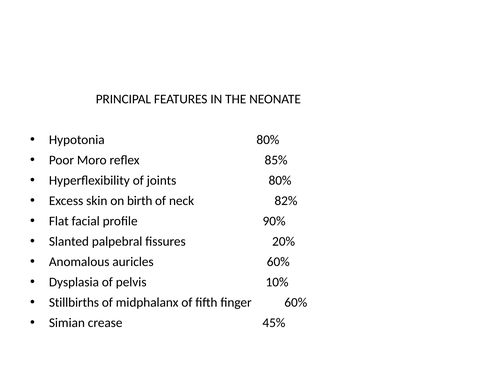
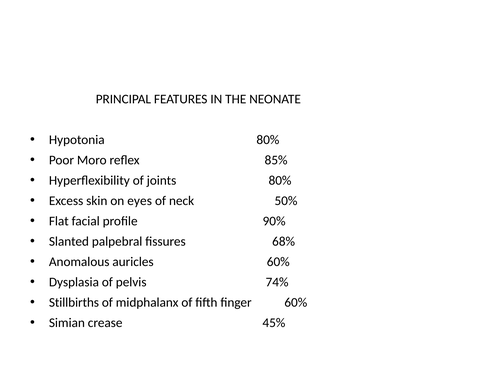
birth: birth -> eyes (140, 201)
82%: 82% -> 50% (286, 201)
20%: 20% -> 68% (284, 242)
10%: 10% -> 74% (277, 282)
